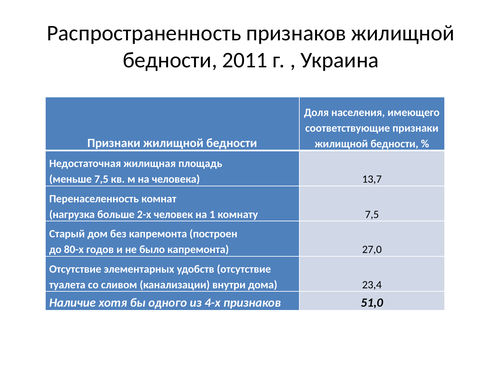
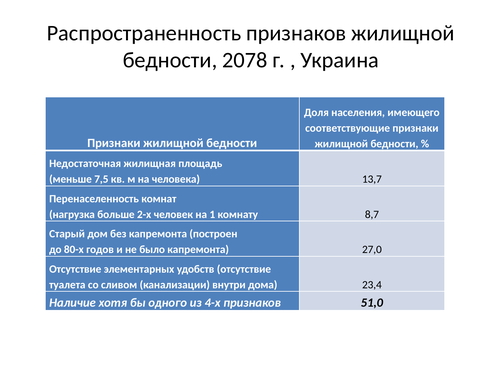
2011: 2011 -> 2078 (245, 60)
комнату 7,5: 7,5 -> 8,7 (372, 215)
